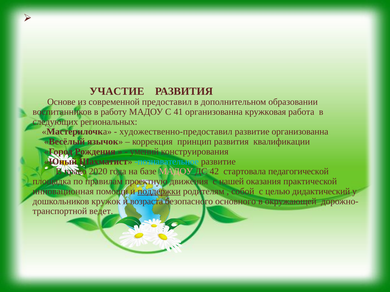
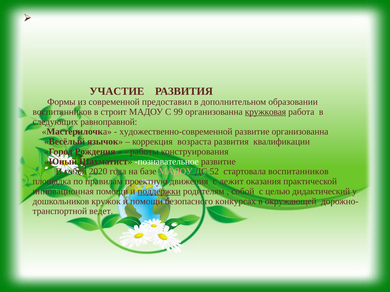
Основе: Основе -> Формы (61, 102)
работу: работу -> строит (114, 112)
41: 41 -> 99 (178, 112)
кружковая underline: none -> present (265, 112)
региональных: региональных -> равноправной (109, 122)
художественно-предоставил: художественно-предоставил -> художественно-современной (176, 132)
принцип: принцип -> возраста (194, 142)
умений: умений -> работы (144, 152)
познавательное colour: light blue -> white (167, 162)
В право: право -> собой (75, 172)
42: 42 -> 52 (214, 172)
стартовала педагогической: педагогической -> воспитанников (298, 172)
нашей: нашей -> лежит (231, 182)
и возраста: возраста -> помощи (146, 202)
основного: основного -> конкурсах (236, 202)
